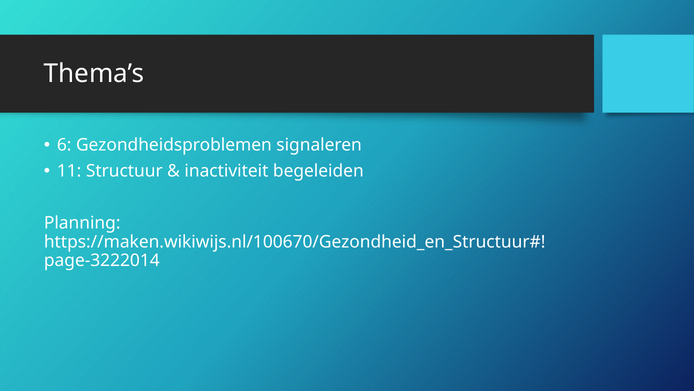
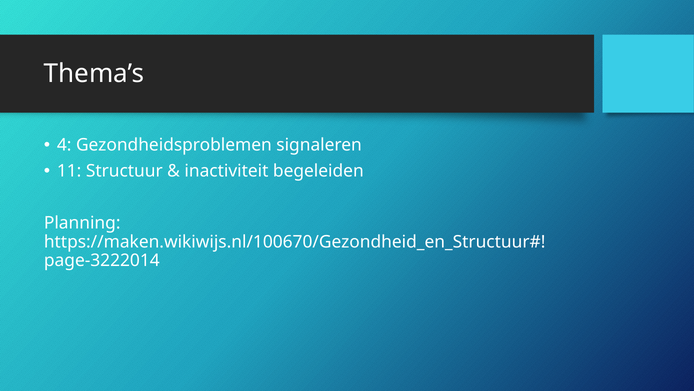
6: 6 -> 4 (64, 145)
